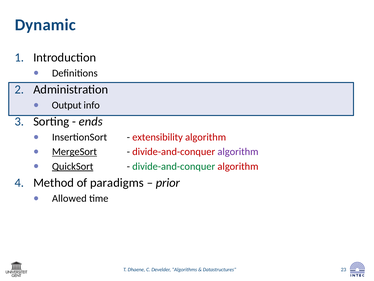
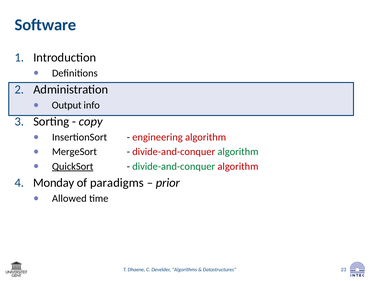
Dynamic: Dynamic -> Software (45, 25)
ends: ends -> copy (91, 121)
extensibility: extensibility -> engineering (158, 137)
MergeSort underline: present -> none (74, 151)
algorithm colour: purple -> green (238, 151)
Method: Method -> Monday (54, 182)
